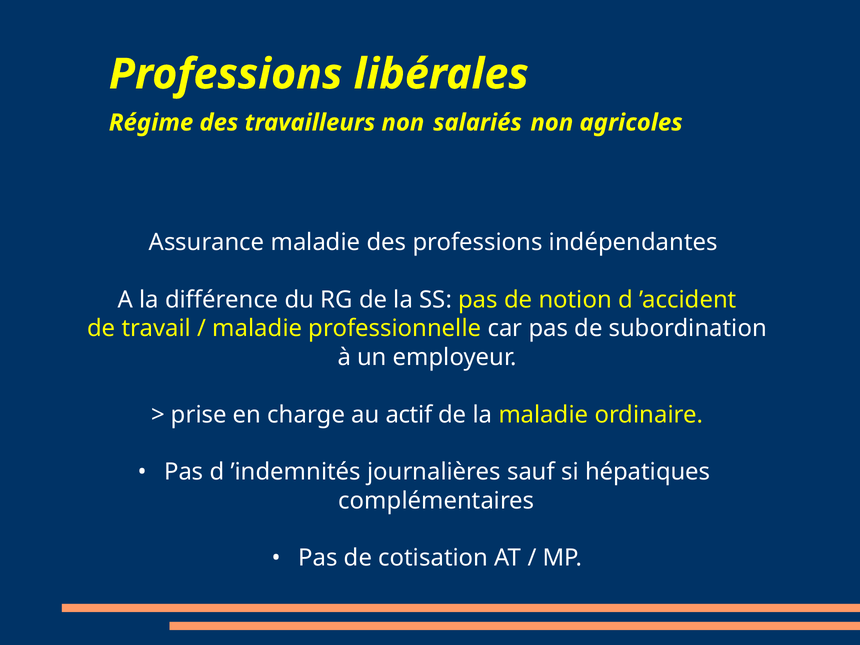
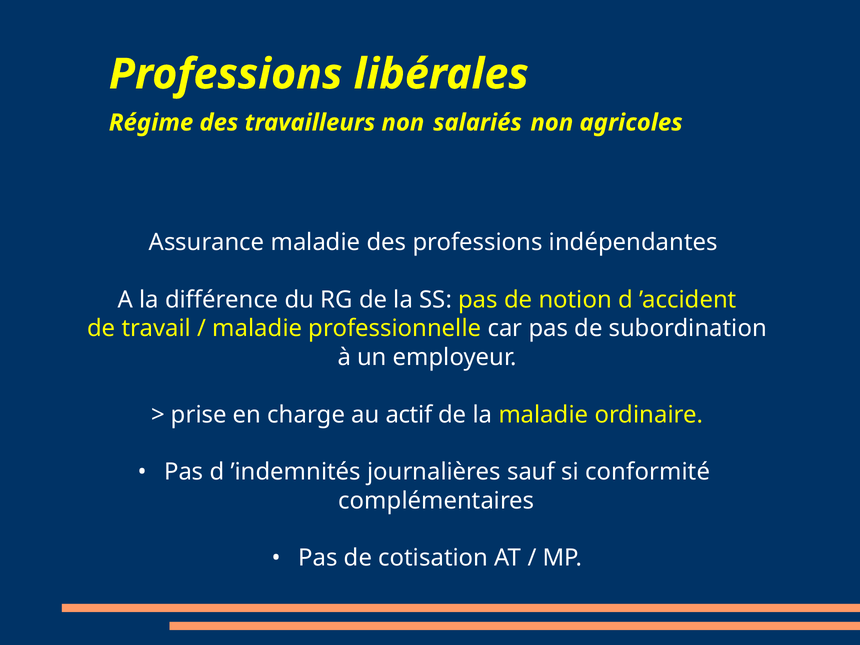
hépatiques: hépatiques -> conformité (648, 472)
